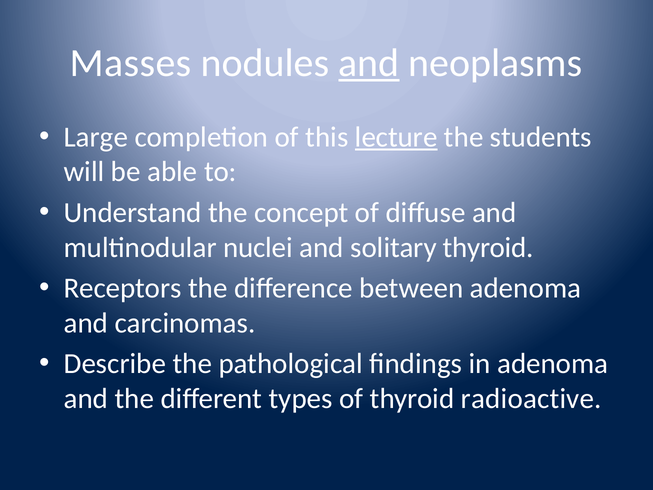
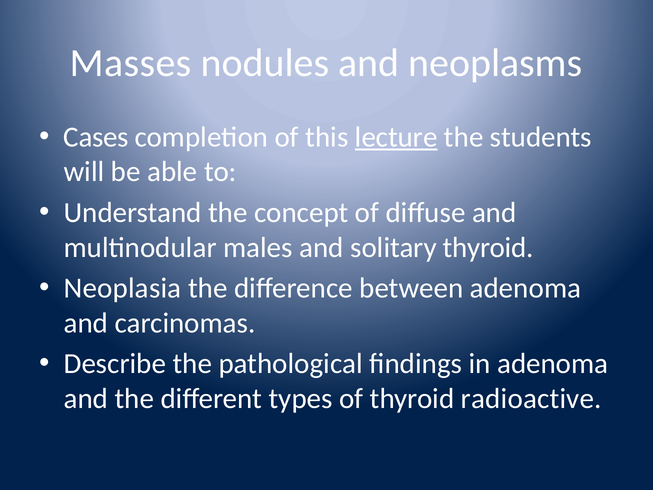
and underline: present -> none (369, 63)
Large: Large -> Cases (96, 137)
nuclei: nuclei -> males (258, 247)
Receptors: Receptors -> Neoplasia (123, 288)
